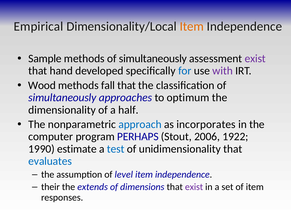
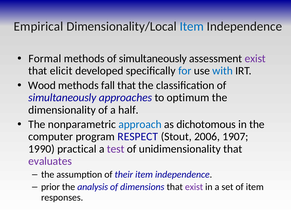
Item colour: orange -> blue (192, 26)
Sample: Sample -> Formal (45, 58)
hand: hand -> elicit (61, 71)
with colour: purple -> blue (223, 71)
incorporates: incorporates -> dichotomous (206, 124)
PERHAPS: PERHAPS -> RESPECT (138, 136)
1922: 1922 -> 1907 (235, 136)
estimate: estimate -> practical (77, 148)
test colour: blue -> purple (116, 148)
evaluates colour: blue -> purple (50, 161)
level: level -> their (124, 174)
their: their -> prior (50, 186)
extends: extends -> analysis (93, 186)
